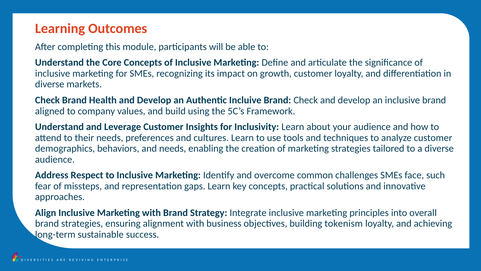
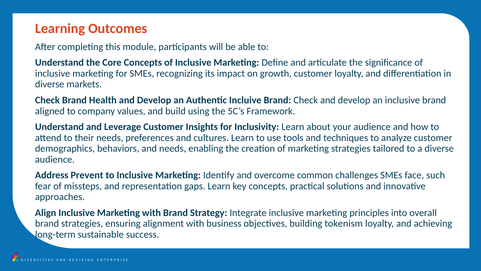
Respect: Respect -> Prevent (87, 175)
